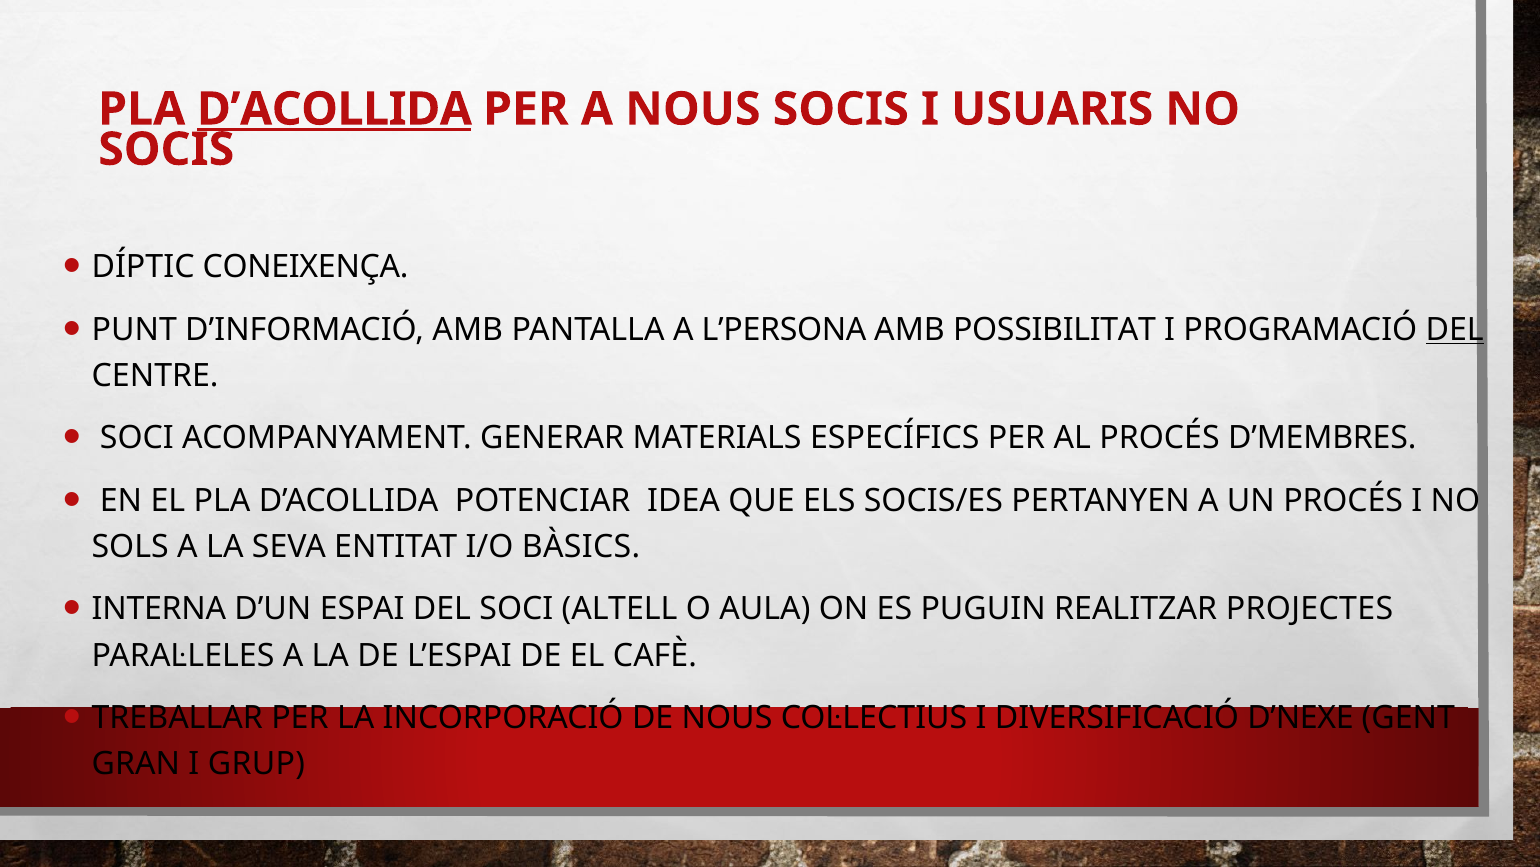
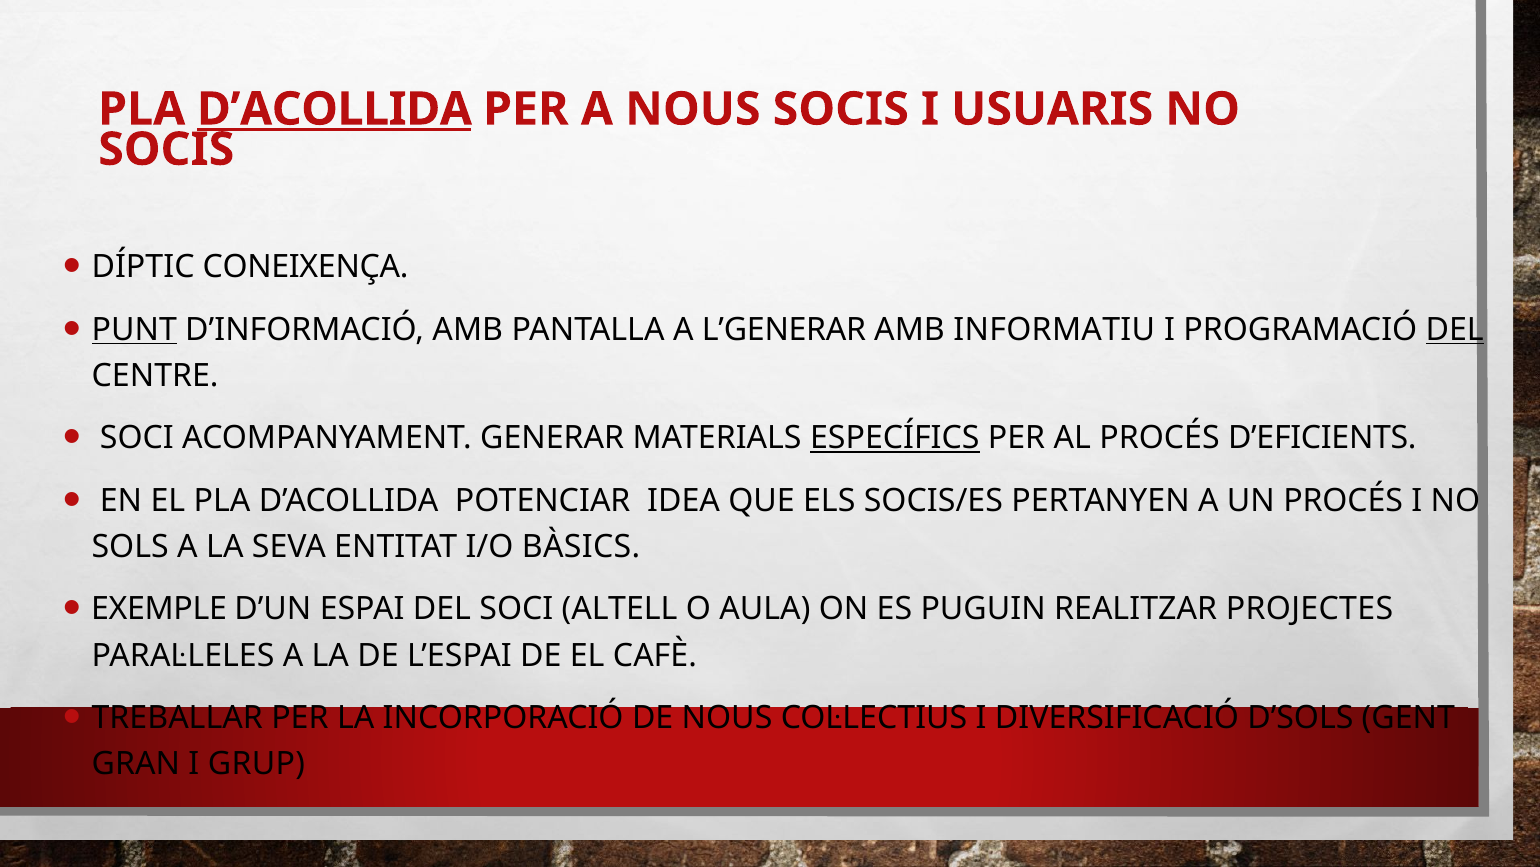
PUNT underline: none -> present (134, 329)
L’PERSONA: L’PERSONA -> L’GENERAR (784, 329)
POSSIBILITAT: POSSIBILITAT -> INFORMATIU (1054, 329)
ESPECÍFICS underline: none -> present (895, 438)
D’MEMBRES: D’MEMBRES -> D’EFICIENTS (1322, 438)
INTERNA: INTERNA -> EXEMPLE (159, 609)
D’NEXE: D’NEXE -> D’SOLS (1300, 718)
